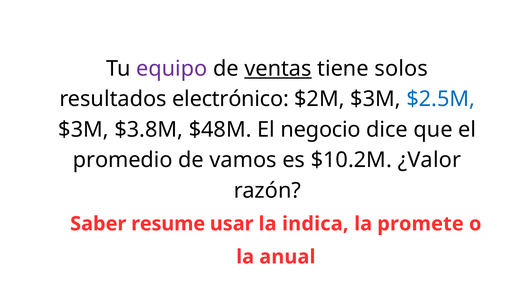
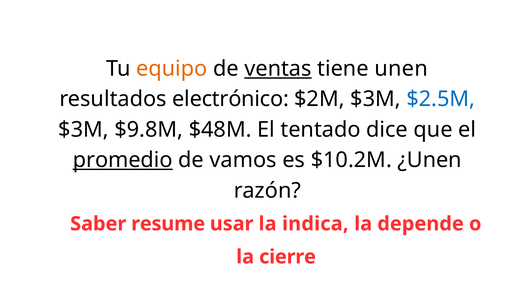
equipo colour: purple -> orange (172, 69)
solos: solos -> unen (401, 69)
$3.8M: $3.8M -> $9.8M (149, 129)
negocio: negocio -> tentado (321, 129)
promedio underline: none -> present (123, 160)
¿Valor: ¿Valor -> ¿Unen (430, 160)
promete: promete -> depende (421, 224)
anual: anual -> cierre (288, 257)
